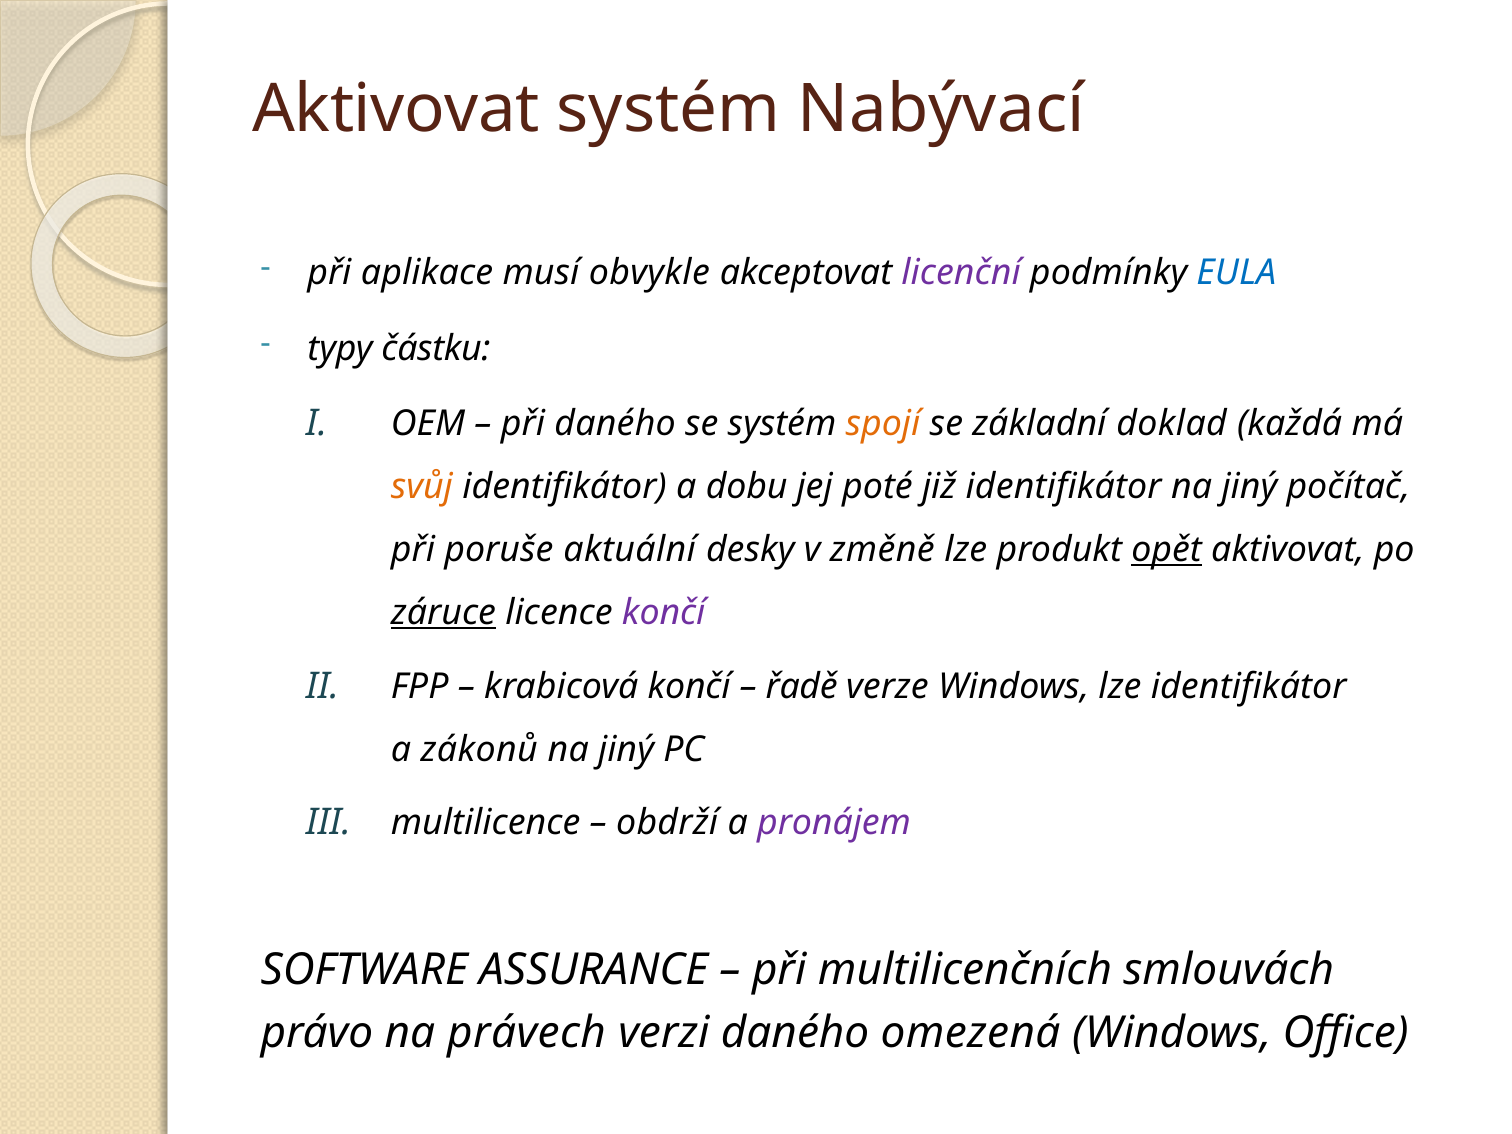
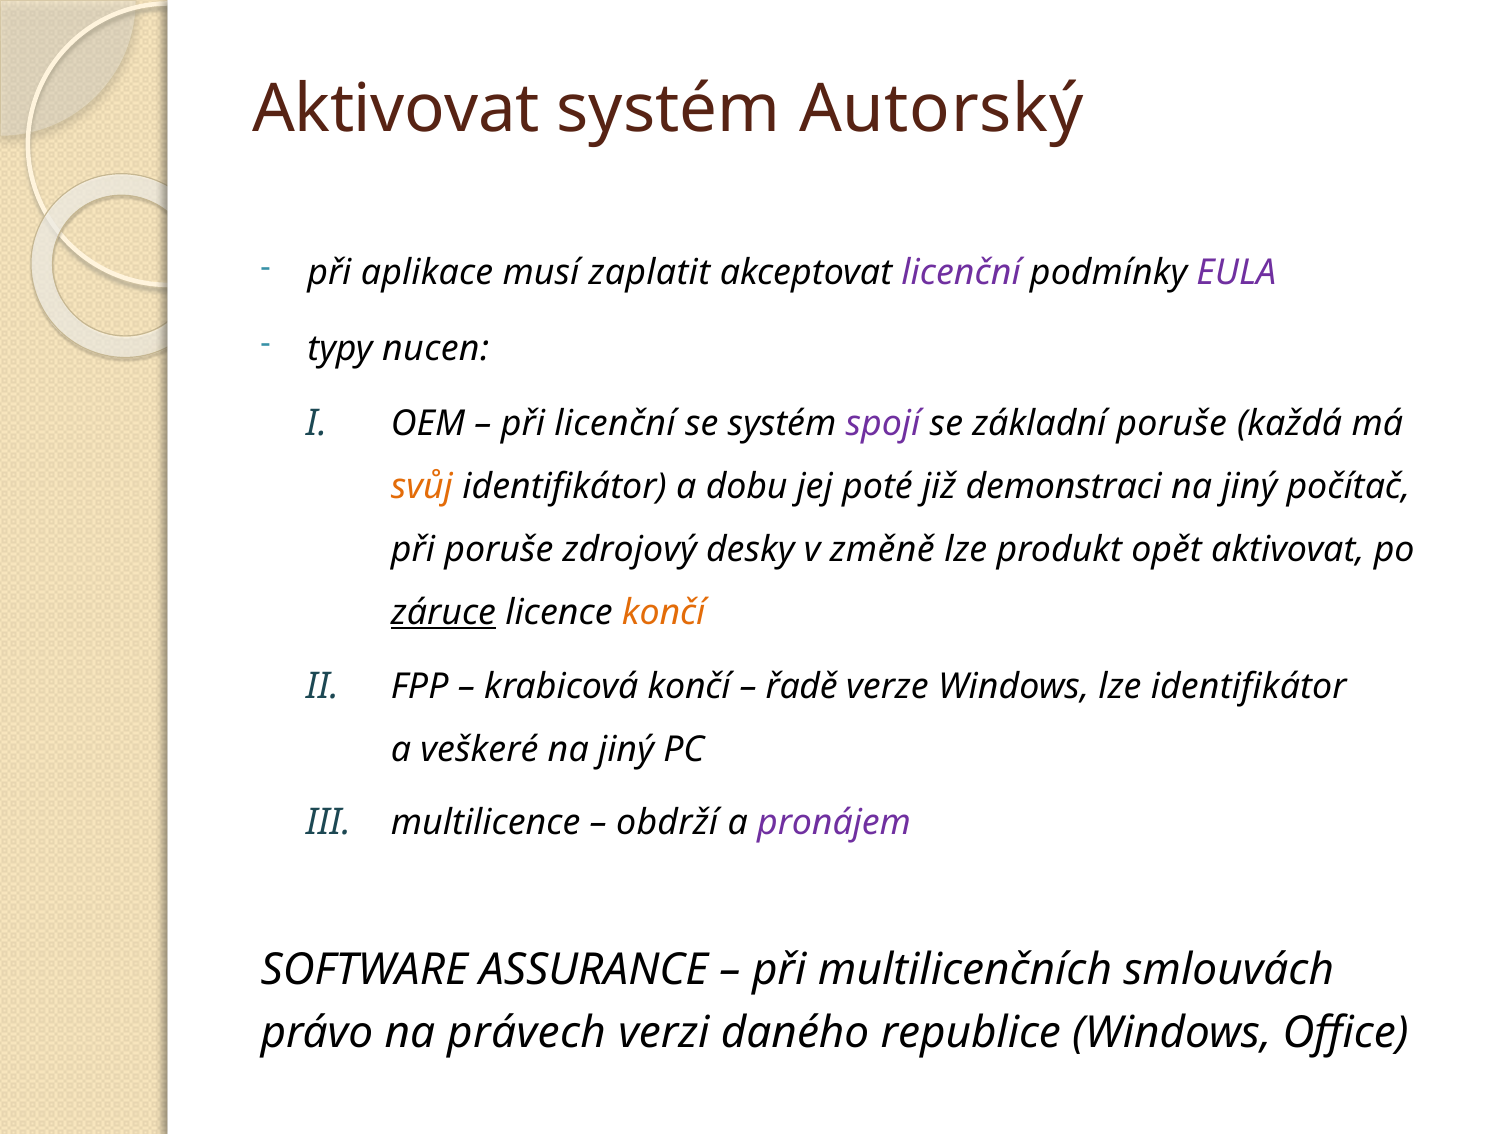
Nabývací: Nabývací -> Autorský (941, 110)
obvykle: obvykle -> zaplatit (649, 273)
EULA colour: blue -> purple (1236, 273)
částku: částku -> nucen (436, 349)
při daného: daného -> licenční (615, 423)
spojí colour: orange -> purple (883, 423)
základní doklad: doklad -> poruše (1172, 423)
již identifikátor: identifikátor -> demonstraci (1064, 486)
aktuální: aktuální -> zdrojový (630, 549)
opět underline: present -> none (1167, 549)
končí colour: purple -> orange (664, 612)
zákonů: zákonů -> veškeré (479, 750)
omezená: omezená -> republice (971, 1033)
